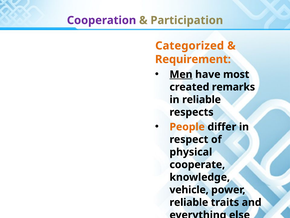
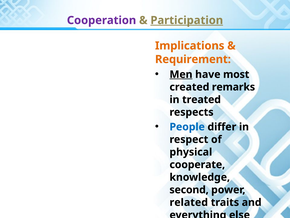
Participation underline: none -> present (187, 20)
Categorized: Categorized -> Implications (190, 46)
in reliable: reliable -> treated (202, 99)
People colour: orange -> blue (187, 127)
vehicle: vehicle -> second (189, 189)
reliable: reliable -> related (189, 202)
